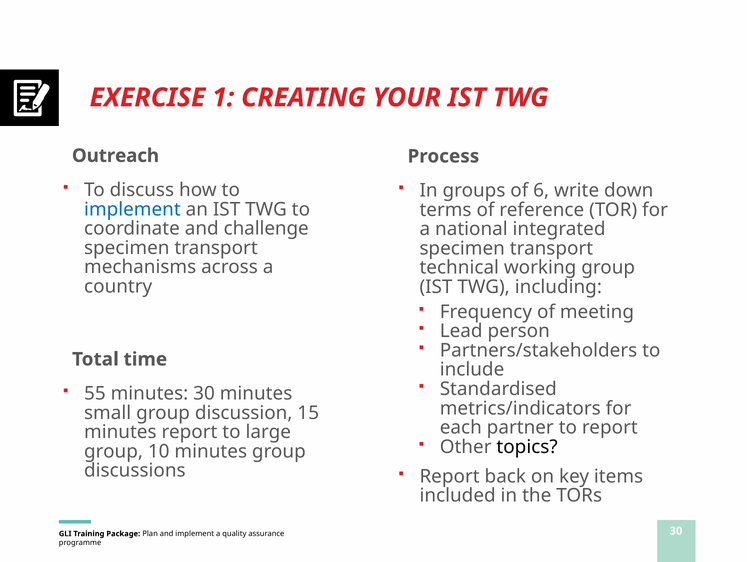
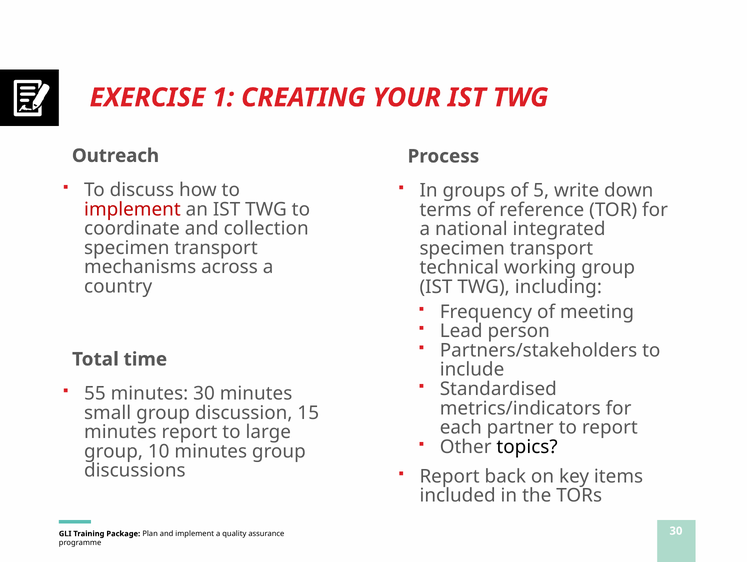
6: 6 -> 5 (541, 191)
implement colour: blue -> red (132, 209)
challenge: challenge -> collection (266, 229)
